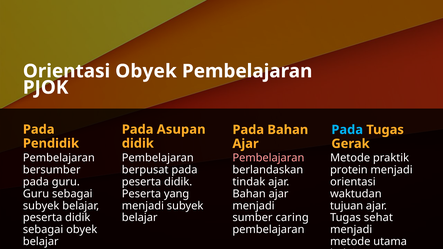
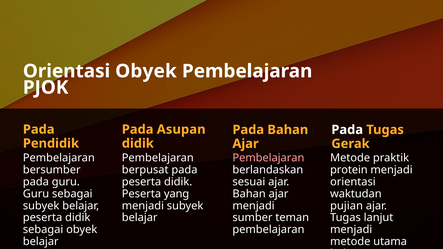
Pada colour: light blue -> white (347, 130)
tindak: tindak -> sesuai (249, 182)
tujuan: tujuan -> pujian (347, 206)
caring: caring -> teman (292, 218)
sehat: sehat -> lanjut (378, 218)
